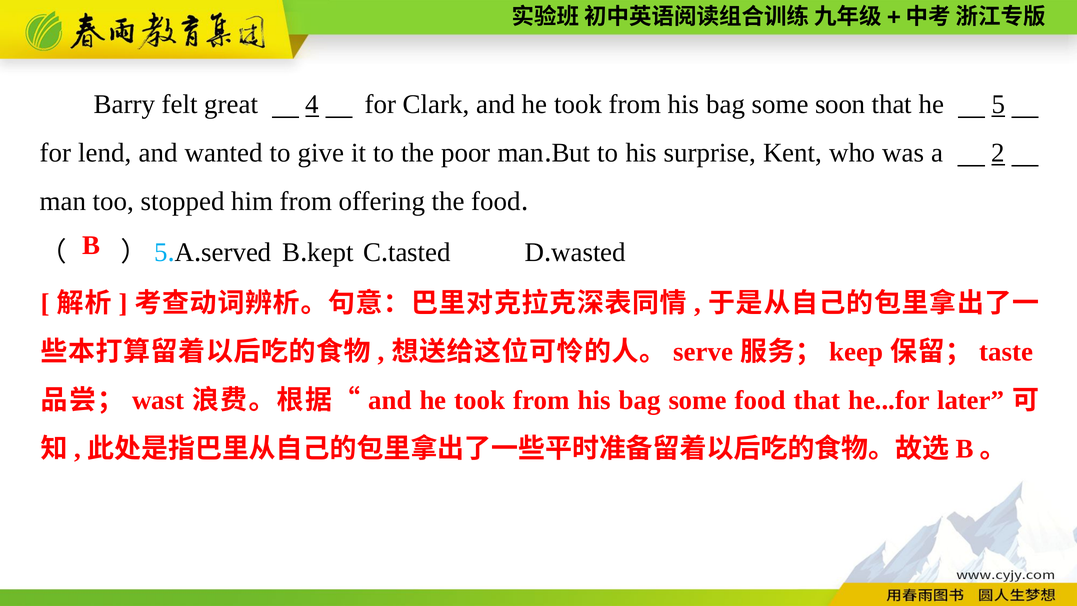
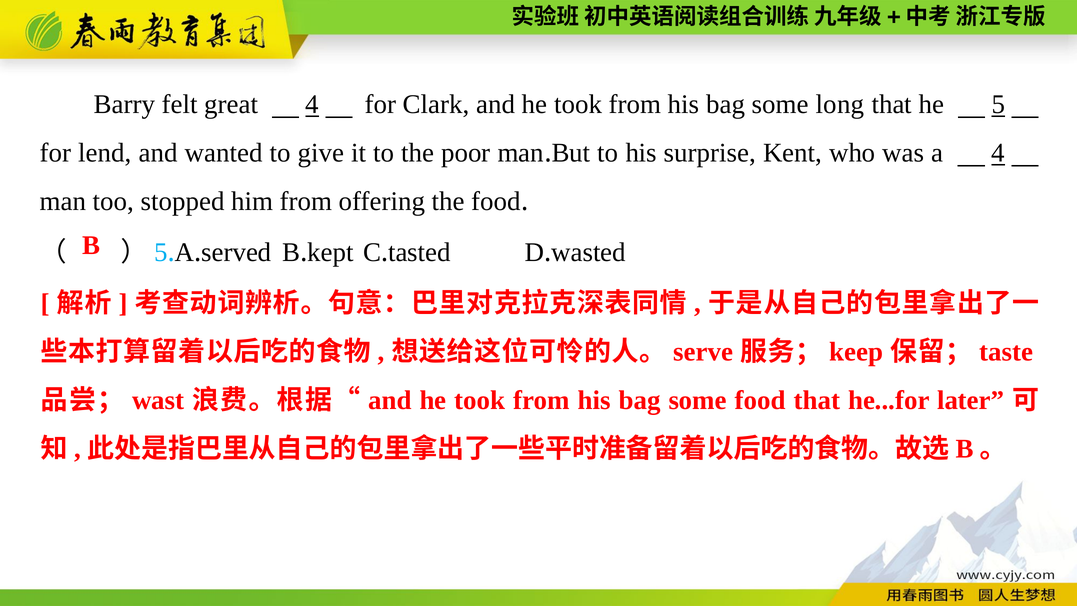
soon: soon -> long (840, 104)
a 2: 2 -> 4 (998, 153)
